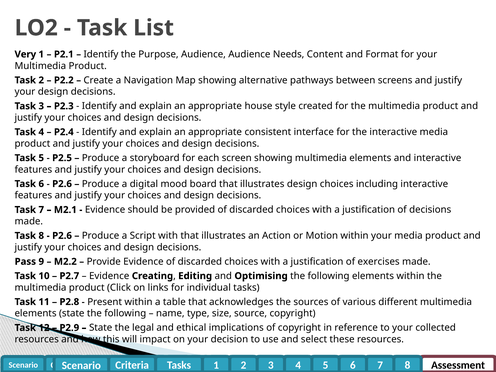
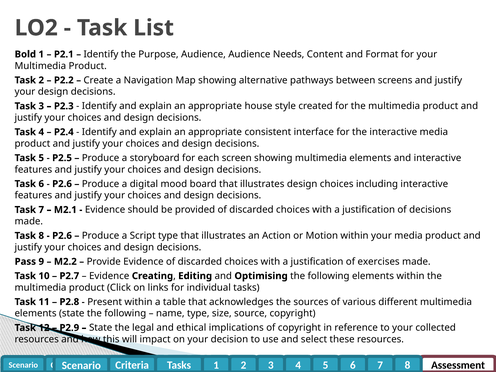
Very: Very -> Bold (25, 54)
Script with: with -> type (168, 236)
